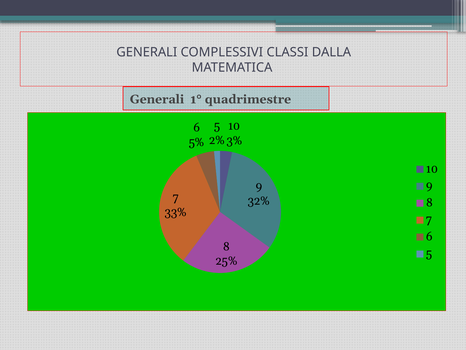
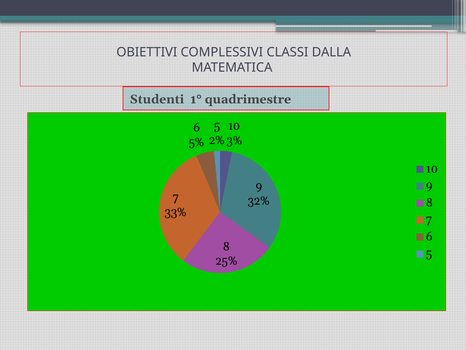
GENERALI: GENERALI -> OBIETTIVI (147, 52)
Generali: Generali -> Studenti (157, 99)
